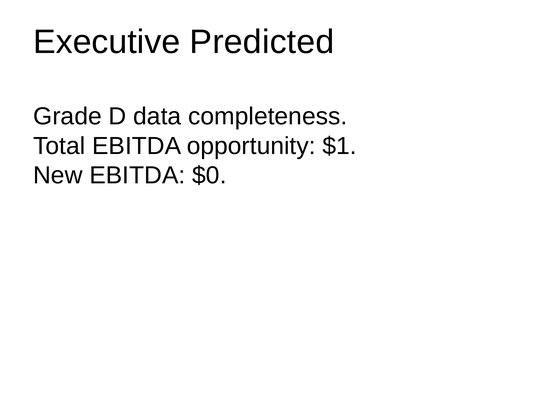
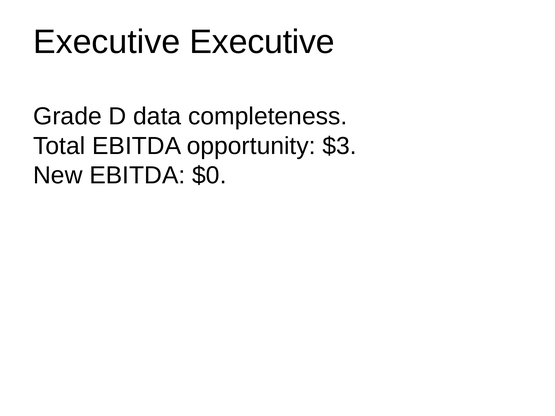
Executive Predicted: Predicted -> Executive (262, 42)
$1: $1 -> $3 (340, 146)
